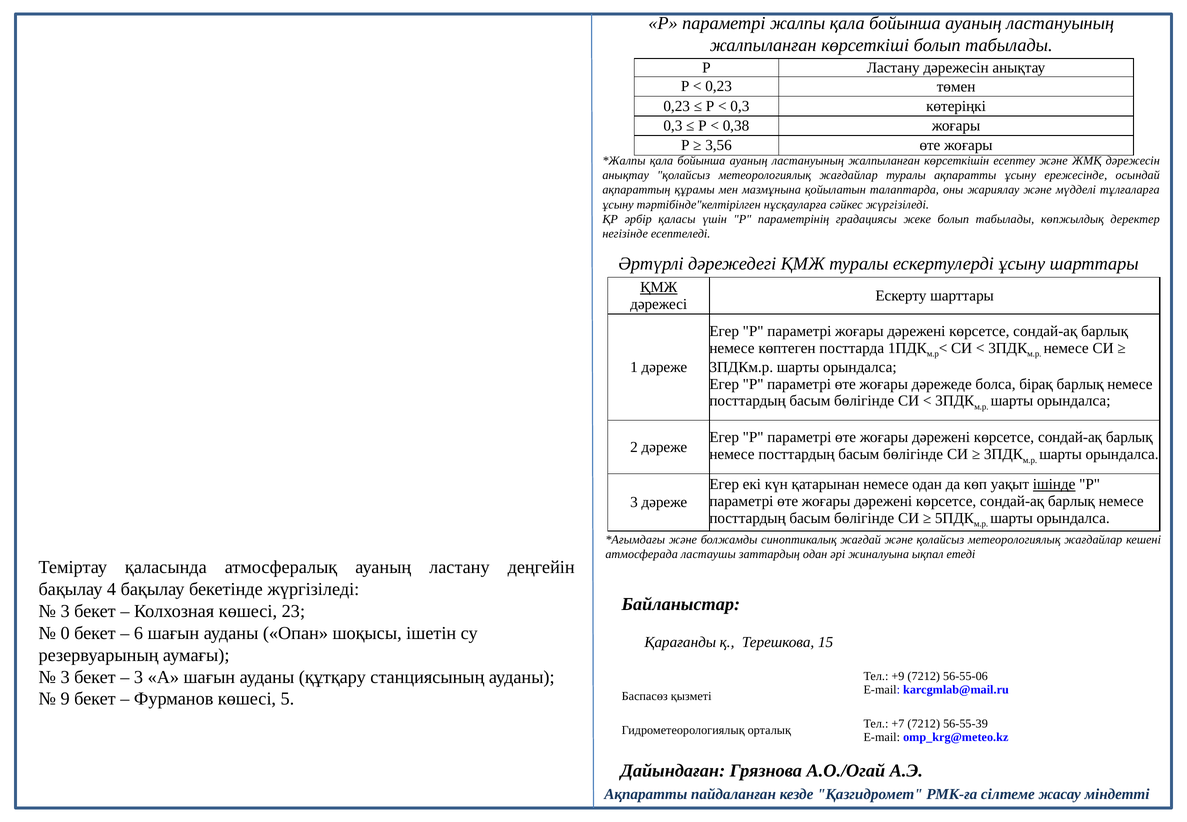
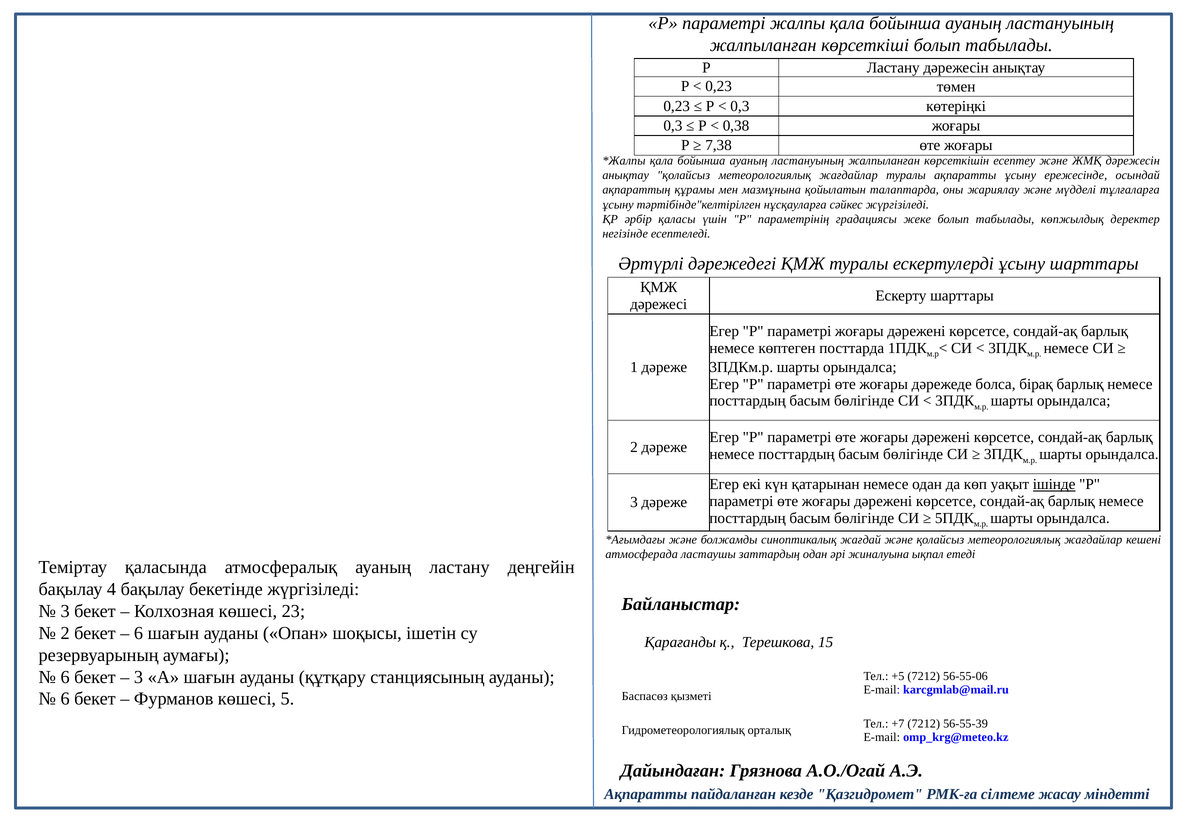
3,56: 3,56 -> 7,38 (719, 145)
ҚМЖ underline: present -> none (659, 287)
0: 0 -> 2 (65, 633)
3: 3 -> 6 (65, 677)
+9: +9 -> +5 (898, 676)
9: 9 -> 6 (65, 699)
